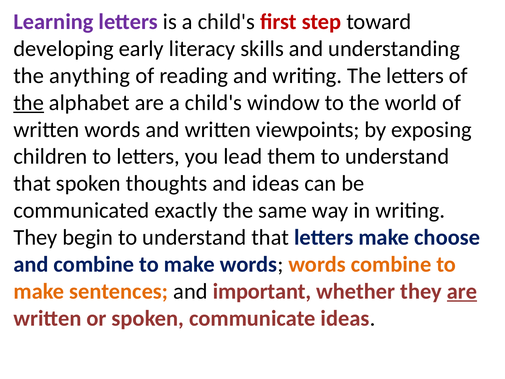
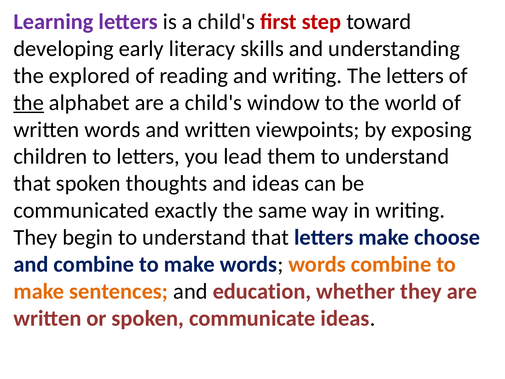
anything: anything -> explored (90, 76)
important: important -> education (262, 291)
are underline: present -> none (462, 291)
